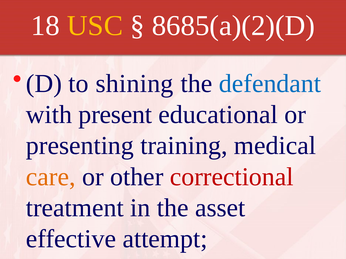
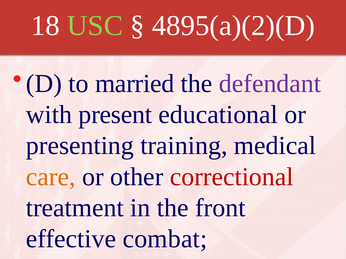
USC colour: yellow -> light green (95, 26)
8685(a)(2)(D: 8685(a)(2)(D -> 4895(a)(2)(D (233, 26)
shining: shining -> married (135, 84)
defendant colour: blue -> purple (270, 84)
asset: asset -> front (220, 208)
attempt: attempt -> combat (165, 239)
